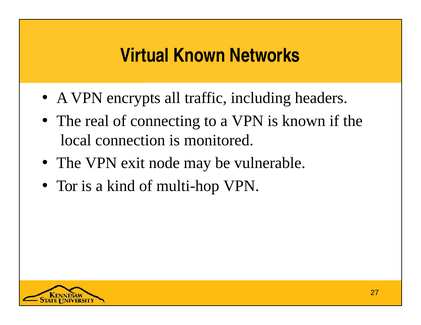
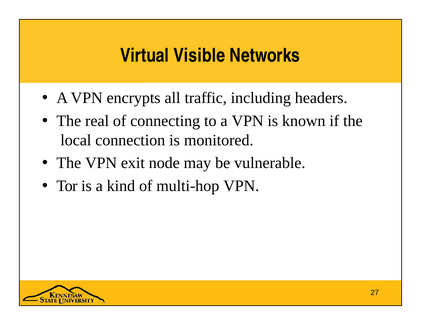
Virtual Known: Known -> Visible (199, 55)
